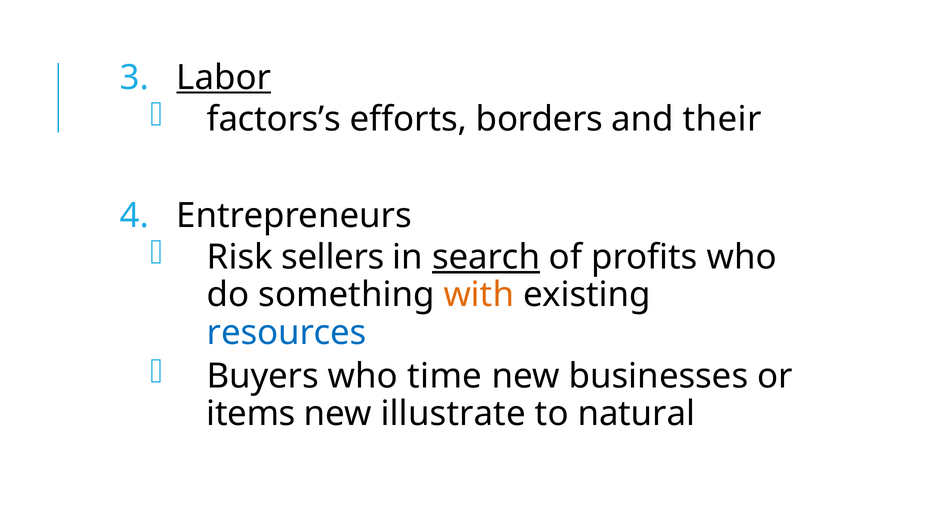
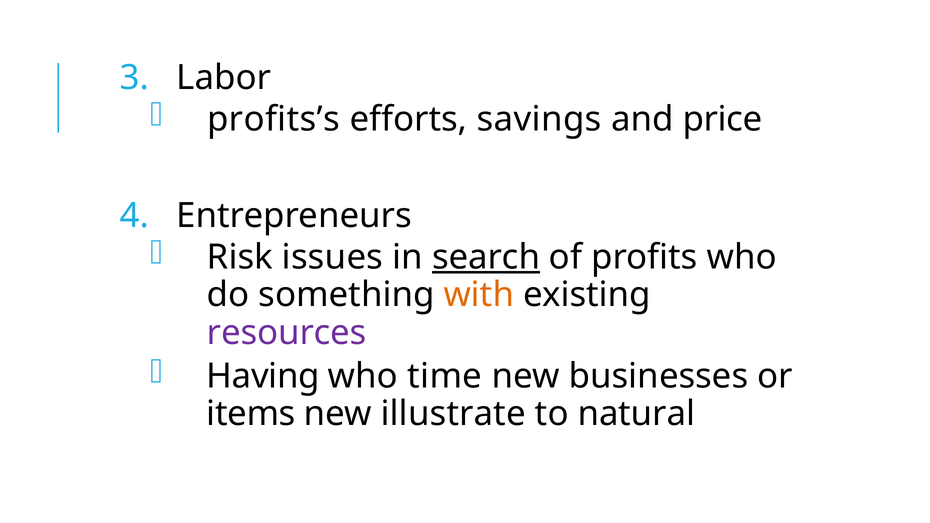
Labor underline: present -> none (224, 78)
factors’s: factors’s -> profits’s (274, 119)
borders: borders -> savings (539, 119)
their: their -> price (723, 119)
sellers: sellers -> issues (333, 257)
resources colour: blue -> purple (287, 333)
Buyers: Buyers -> Having (263, 376)
